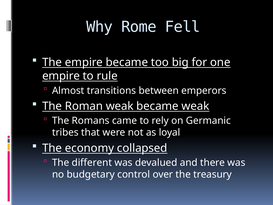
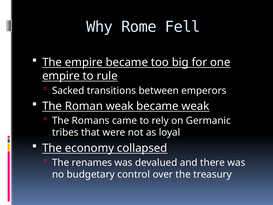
Almost: Almost -> Sacked (68, 90)
different: different -> renames (92, 162)
